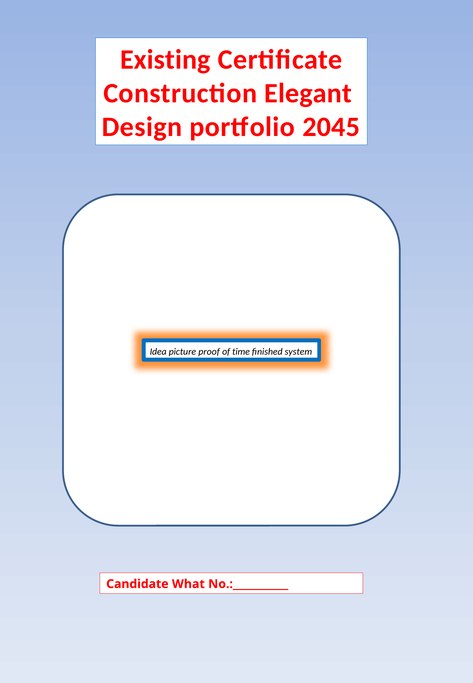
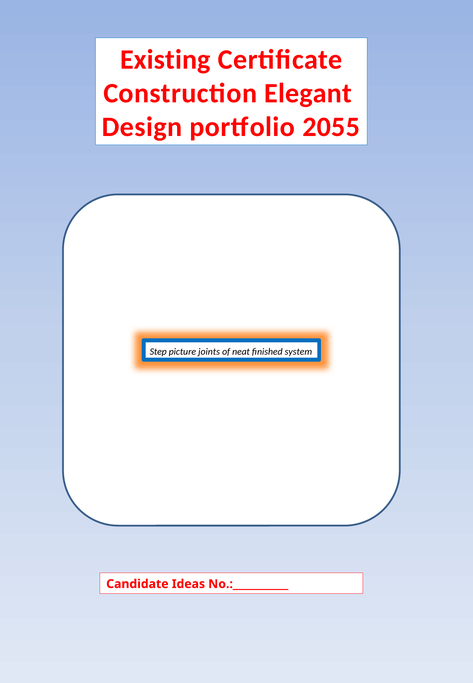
2045: 2045 -> 2055 (331, 127)
Idea: Idea -> Step (158, 352)
proof: proof -> joints (209, 352)
time: time -> neat (241, 352)
What: What -> Ideas (188, 584)
